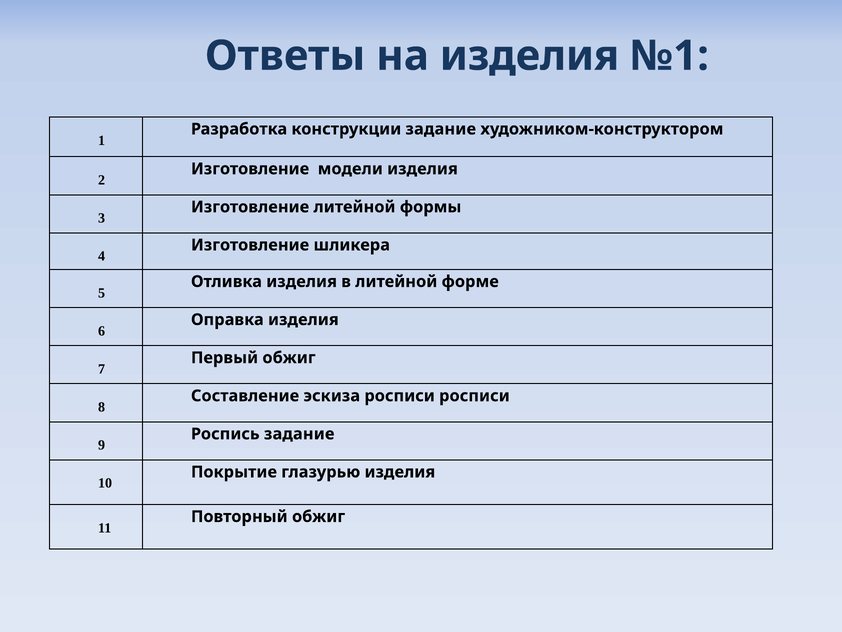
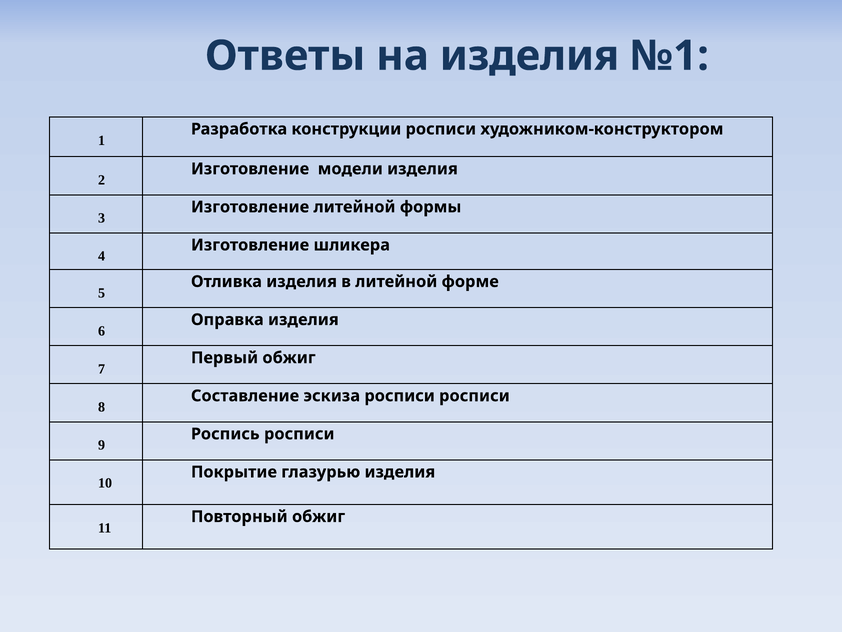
конструкции задание: задание -> росписи (441, 129)
Роспись задание: задание -> росписи (299, 434)
